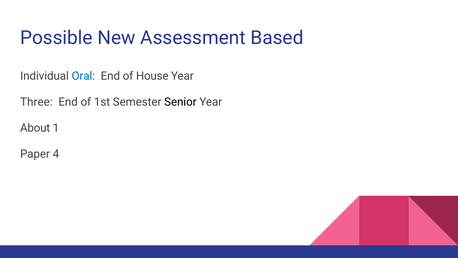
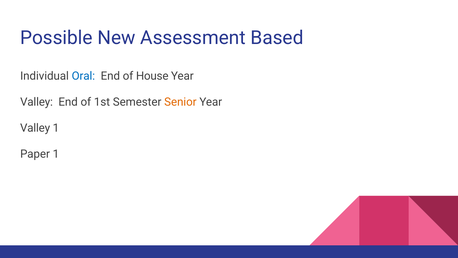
Three: Three -> Valley (37, 102)
Senior colour: black -> orange (180, 102)
About: About -> Valley (35, 128)
Paper 4: 4 -> 1 (56, 154)
